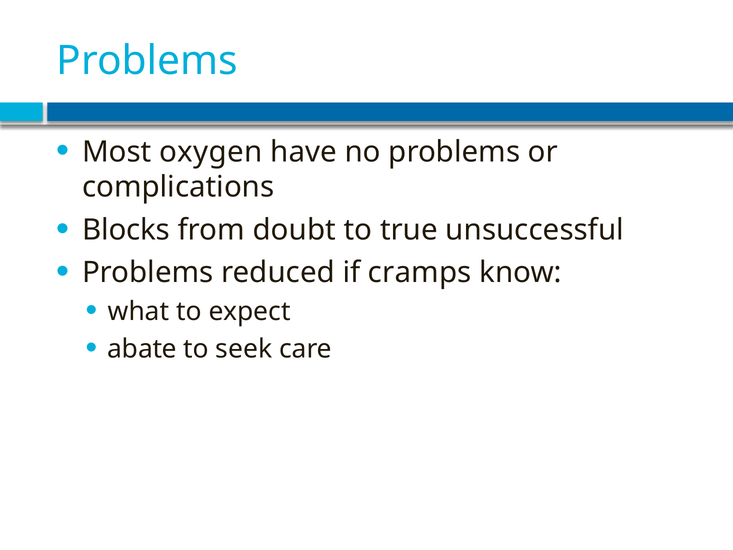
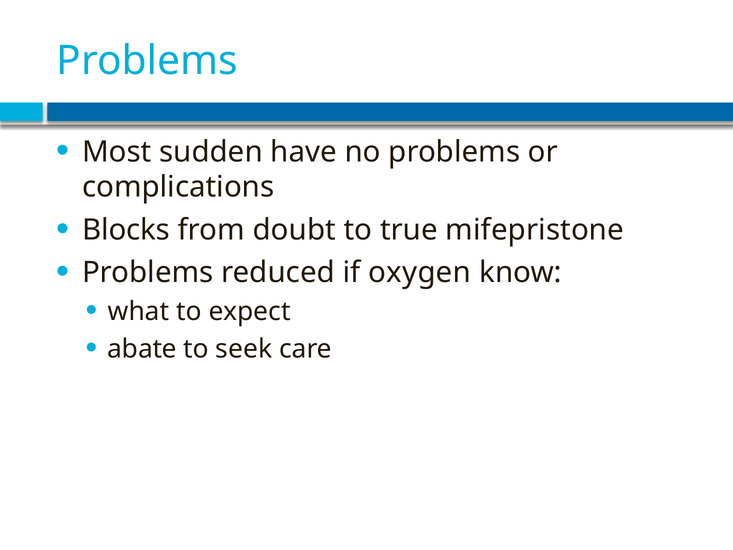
oxygen: oxygen -> sudden (211, 152)
unsuccessful: unsuccessful -> mifepristone (535, 230)
cramps: cramps -> oxygen (420, 272)
